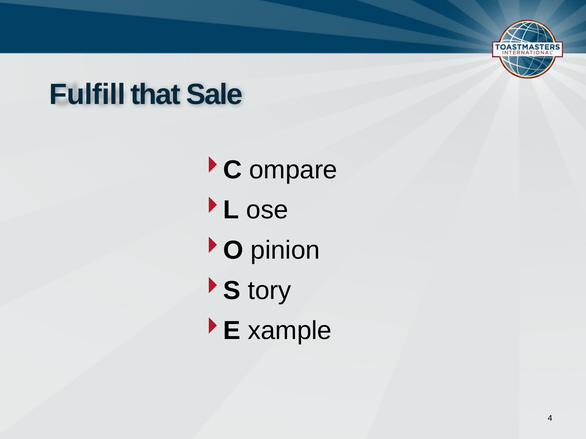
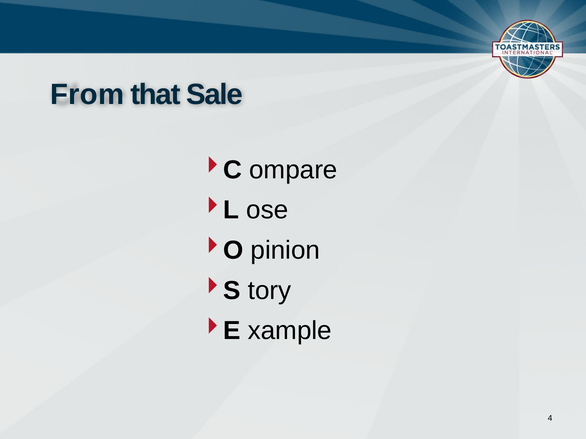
Fulfill: Fulfill -> From (87, 94)
